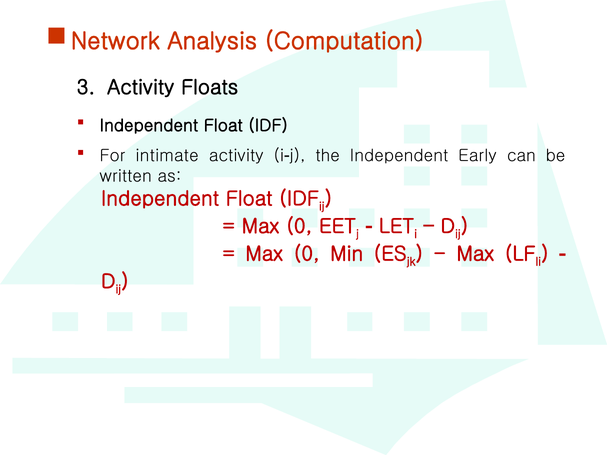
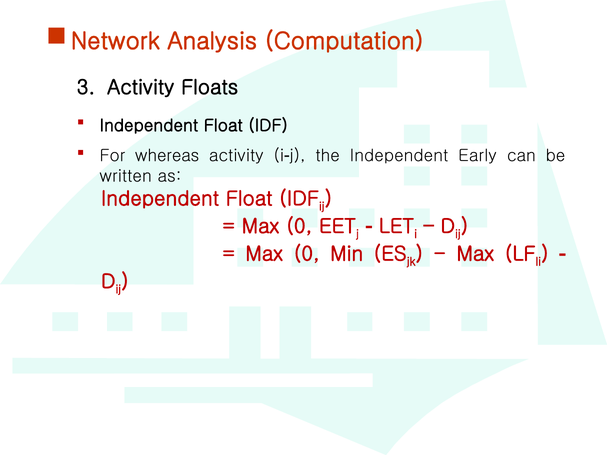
intimate: intimate -> whereas (167, 156)
